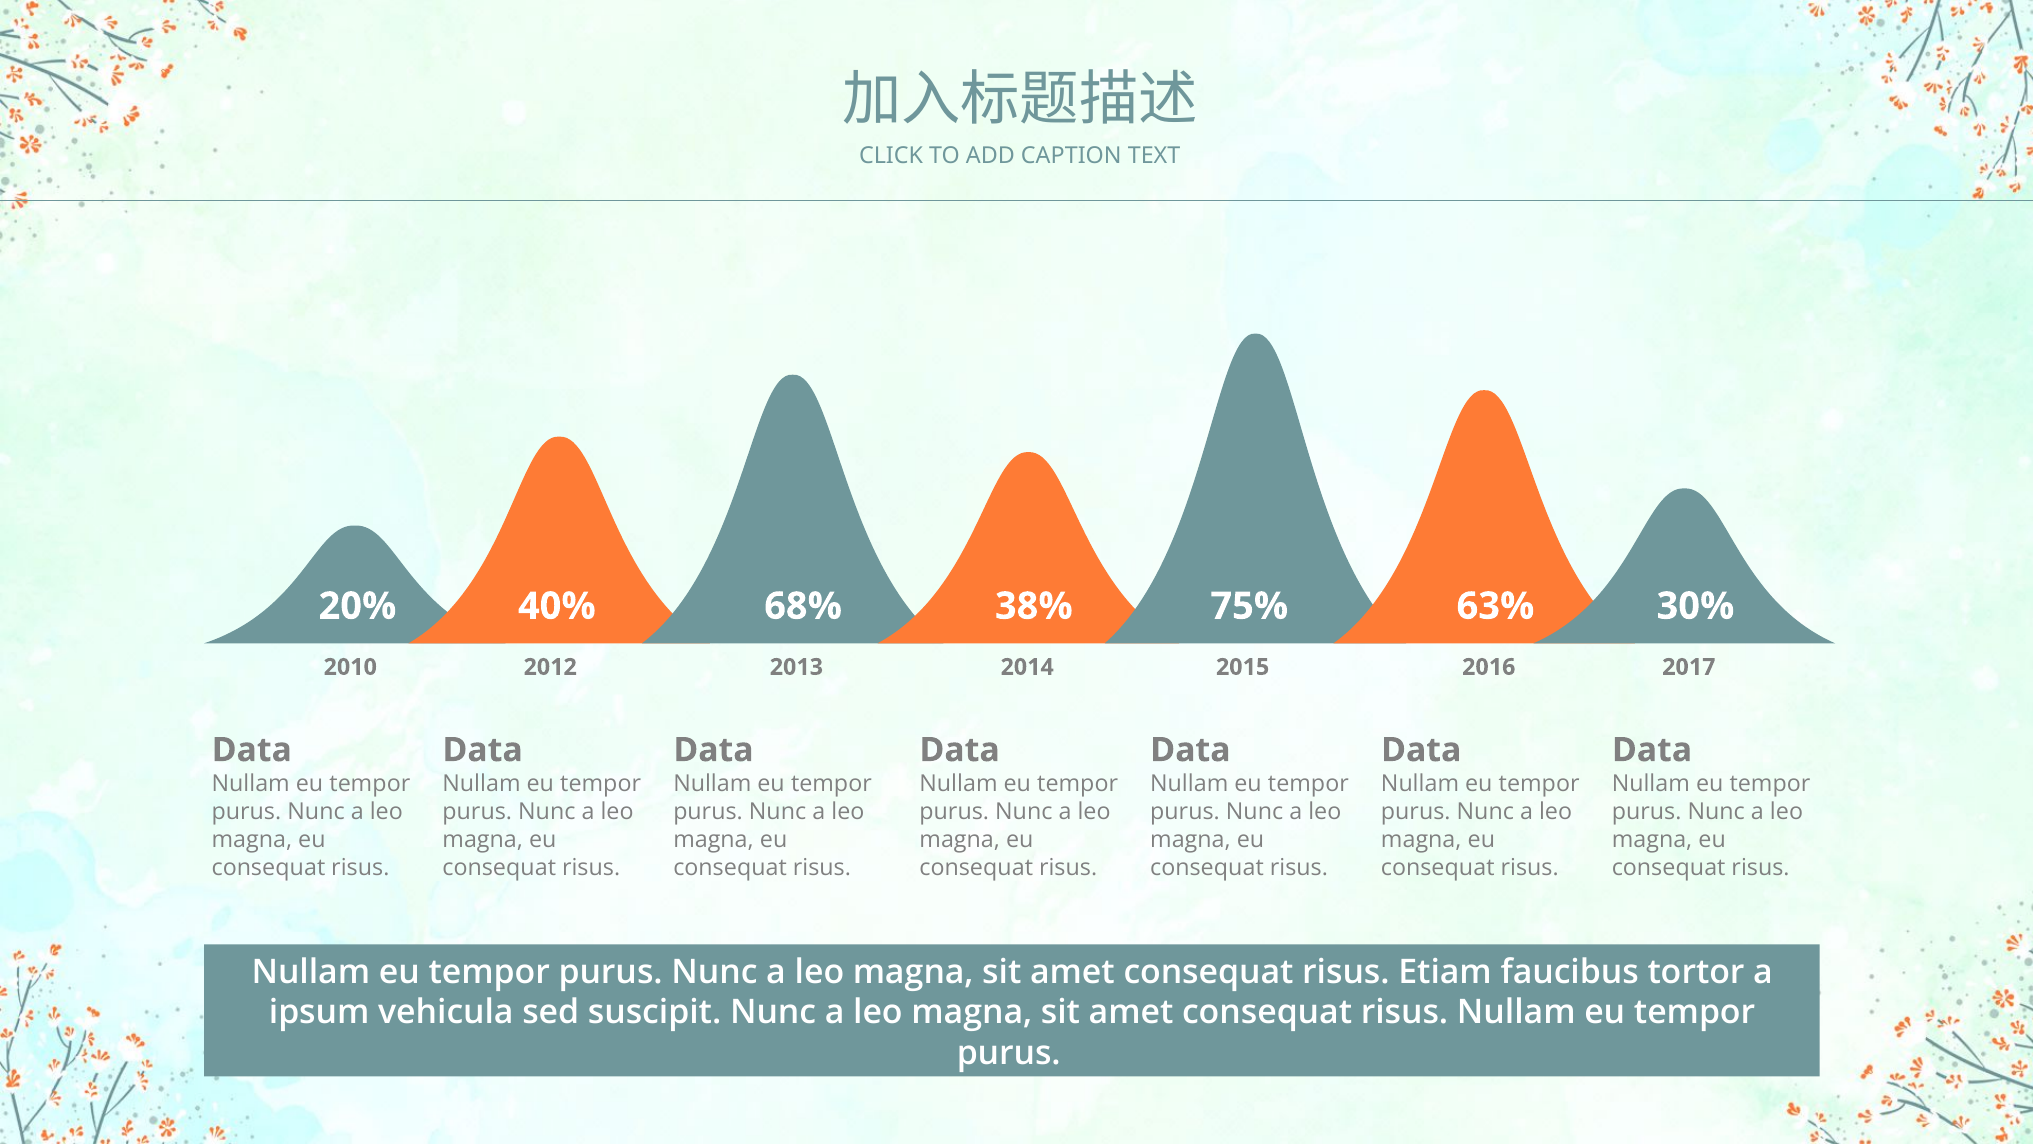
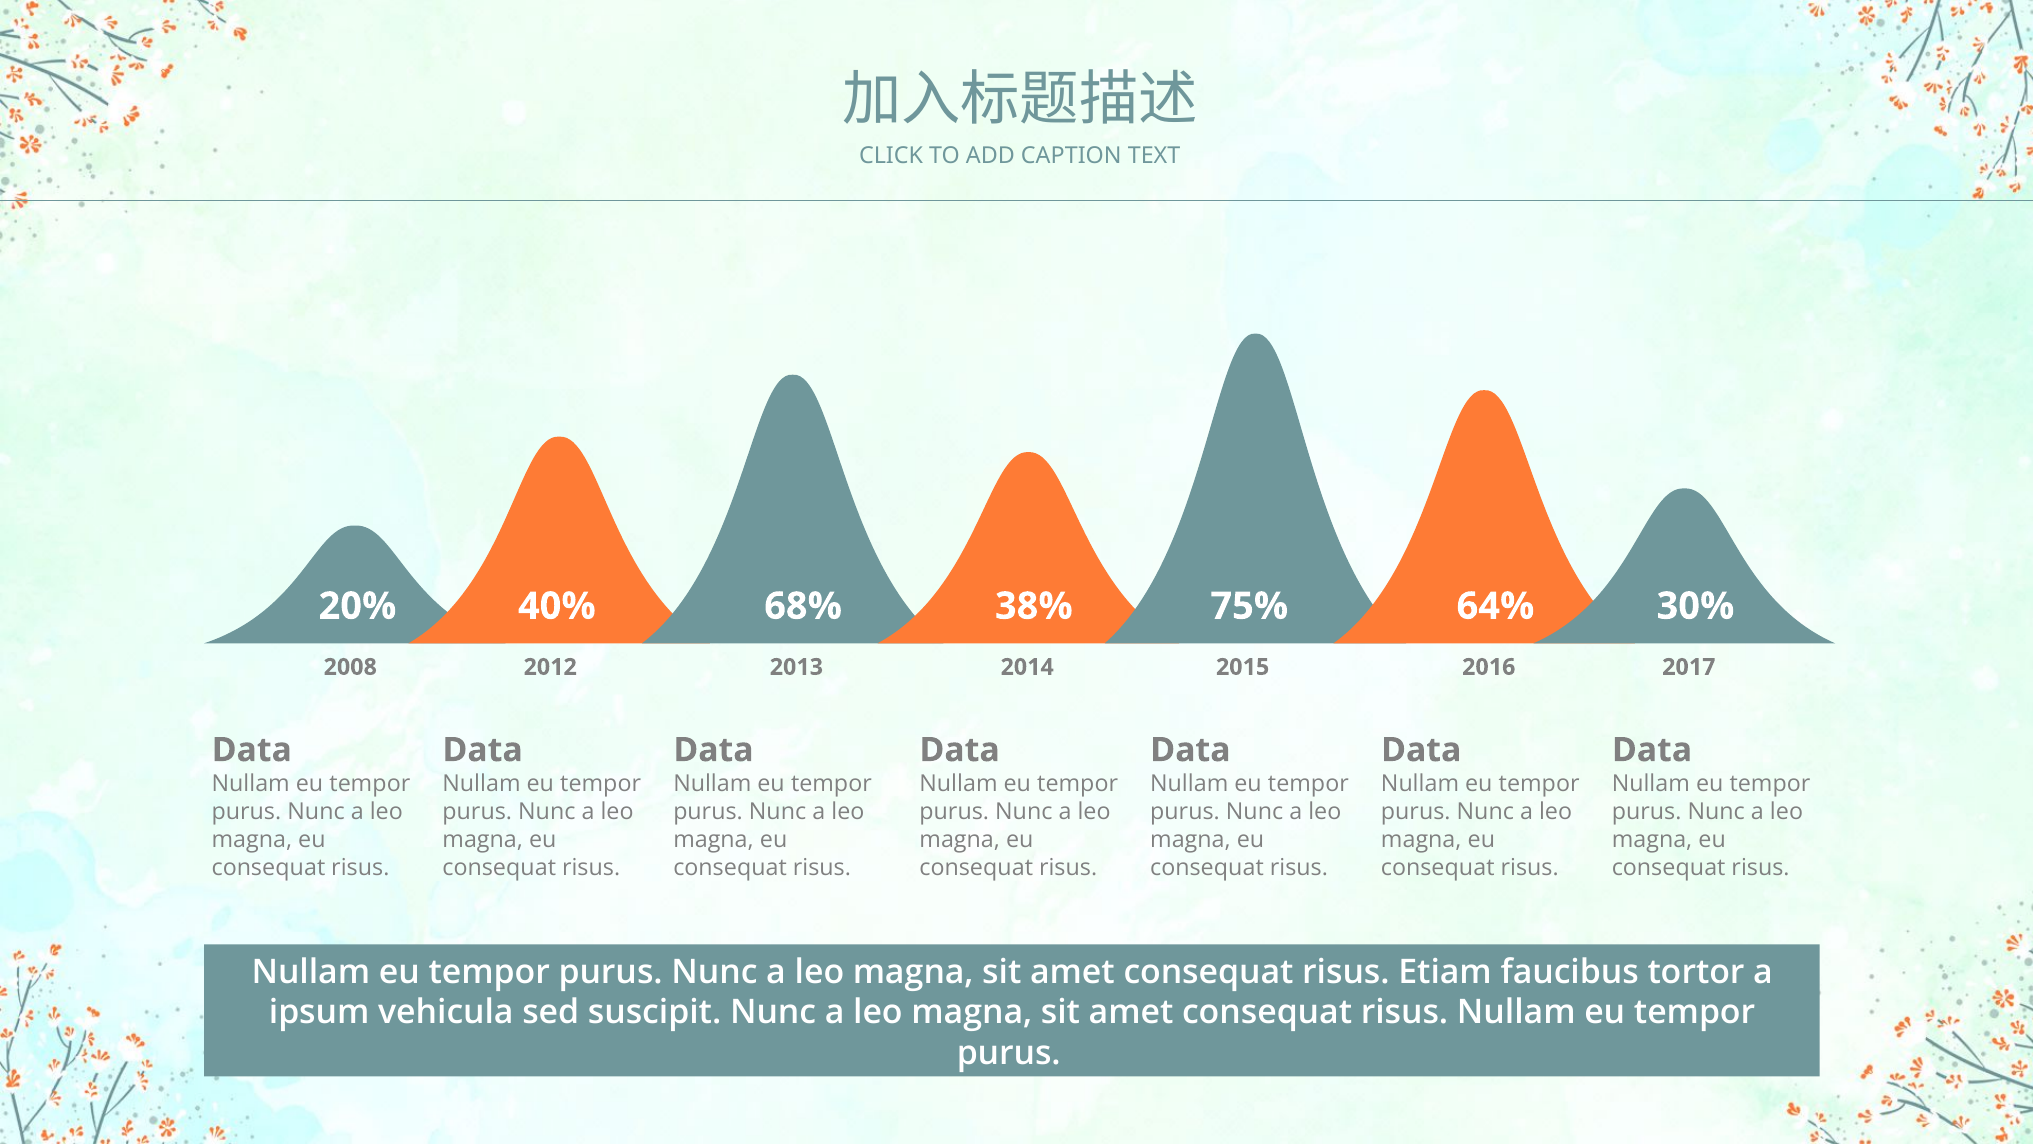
63%: 63% -> 64% (1495, 606)
2010: 2010 -> 2008 (350, 667)
